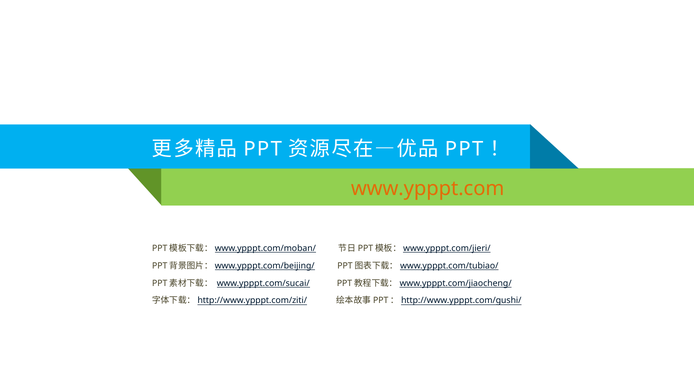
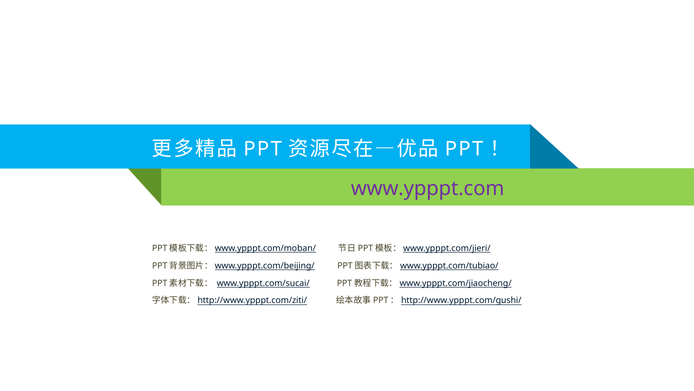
www.ypppt.com colour: orange -> purple (428, 188)
